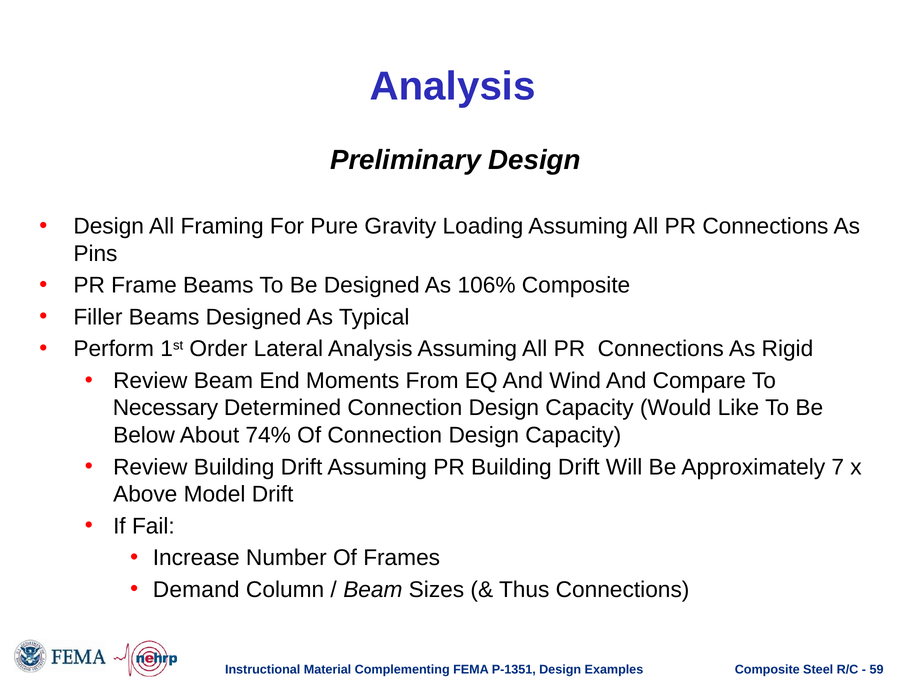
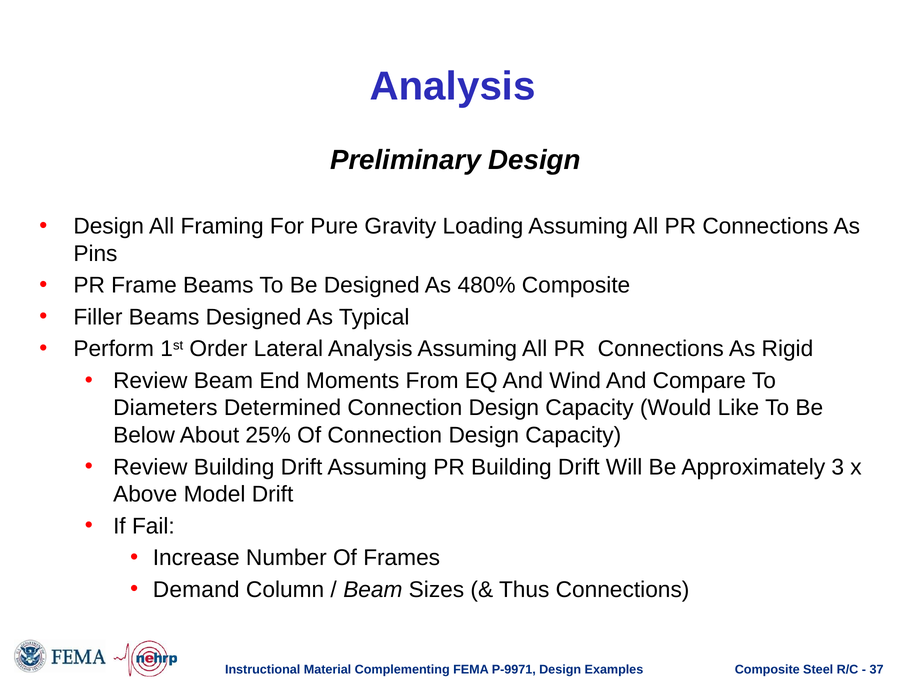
106%: 106% -> 480% (487, 285)
Necessary: Necessary -> Diameters (165, 408)
74%: 74% -> 25% (268, 435)
7: 7 -> 3 (838, 467)
P-1351: P-1351 -> P-9971 (514, 670)
59: 59 -> 37 (877, 670)
